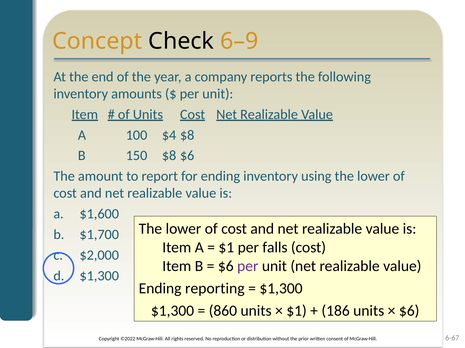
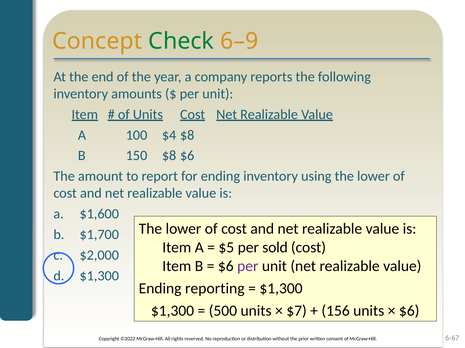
Check colour: black -> green (181, 41)
$1: $1 -> $5 (226, 248)
falls: falls -> sold (275, 248)
860: 860 -> 500 (223, 311)
$1: $1 -> $7 (297, 311)
186: 186 -> 156 (336, 311)
